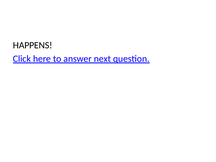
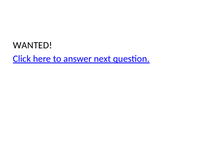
HAPPENS: HAPPENS -> WANTED (33, 45)
